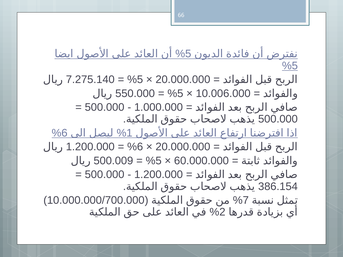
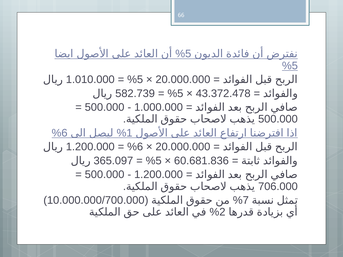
7.275.140: 7.275.140 -> 1.010.000 (90, 80)
550.000: 550.000 -> 582.739 (135, 94)
10.006.000: 10.006.000 -> 43.372.478 (223, 94)
500.009: 500.009 -> 365.097 (113, 161)
60.000.000: 60.000.000 -> 60.681.836 (201, 161)
386.154: 386.154 -> 706.000 (278, 187)
